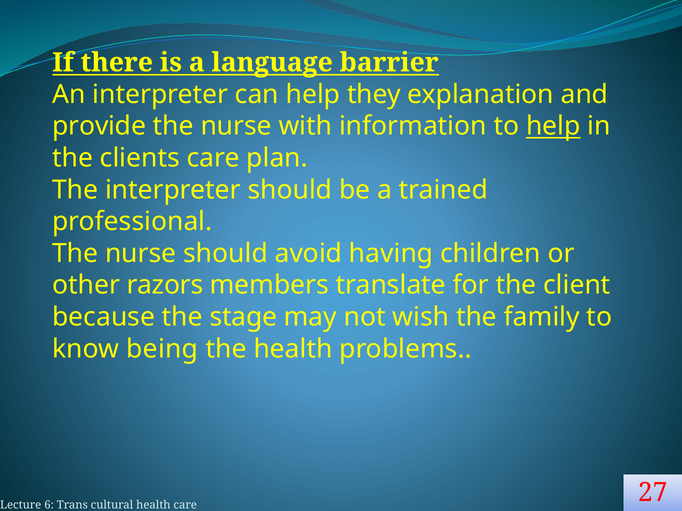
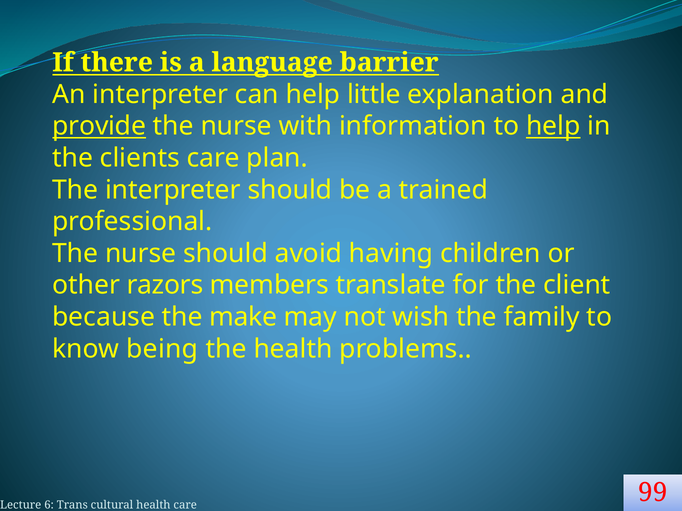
they: they -> little (374, 94)
provide underline: none -> present (99, 126)
stage: stage -> make (243, 317)
27: 27 -> 99 (653, 493)
